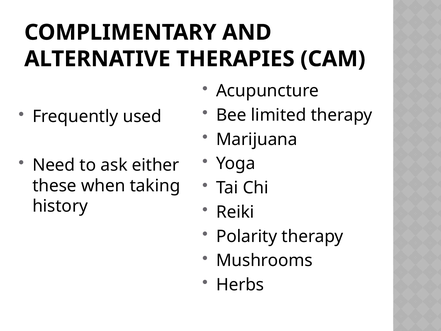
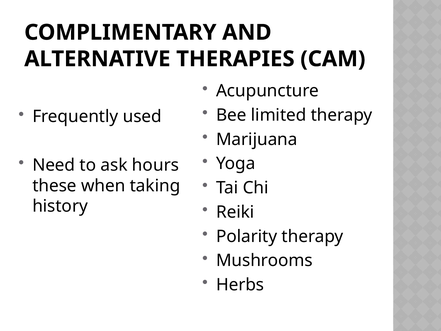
either: either -> hours (156, 165)
